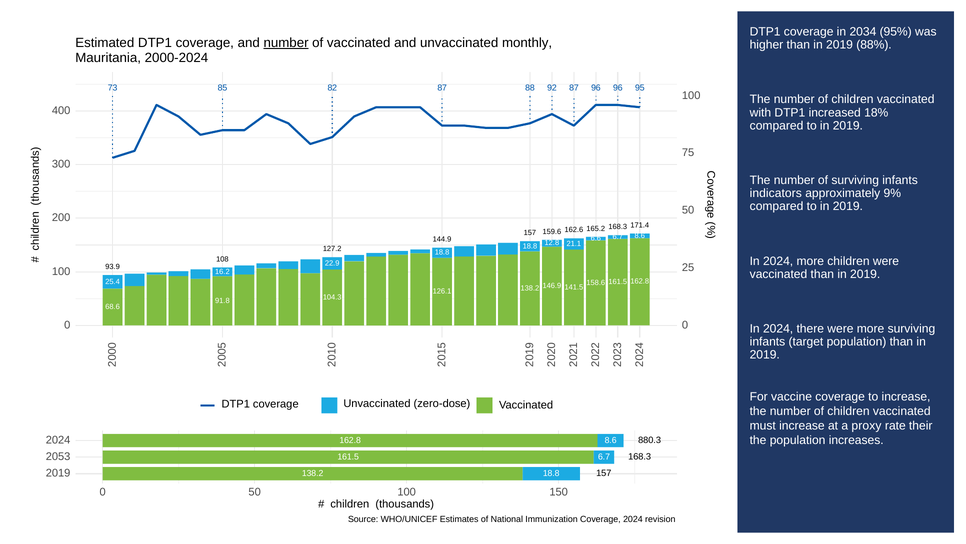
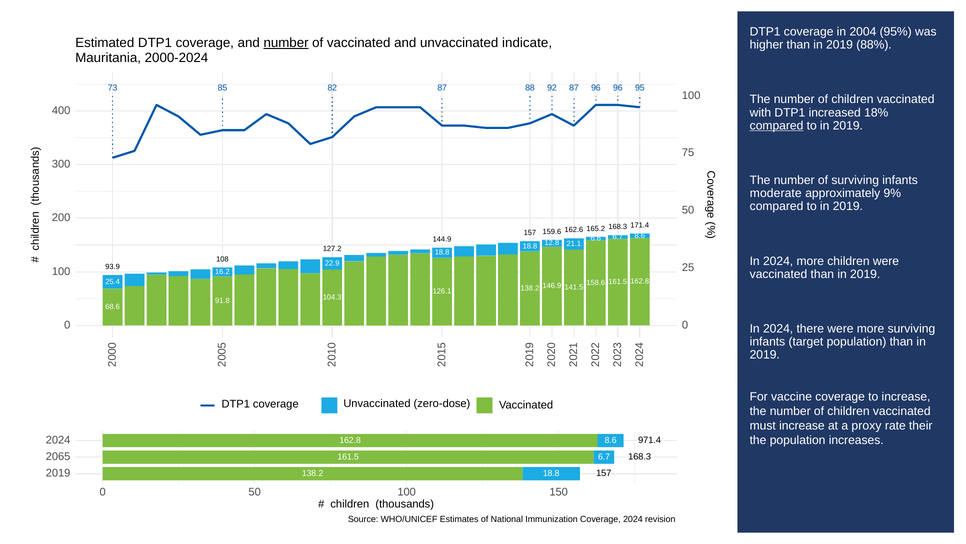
2034: 2034 -> 2004 (863, 32)
monthly: monthly -> indicate (527, 43)
compared underline: none -> present (777, 125)
indicators: indicators -> moderate (776, 193)
880.3: 880.3 -> 971.4 (650, 440)
2053: 2053 -> 2065 (58, 456)
